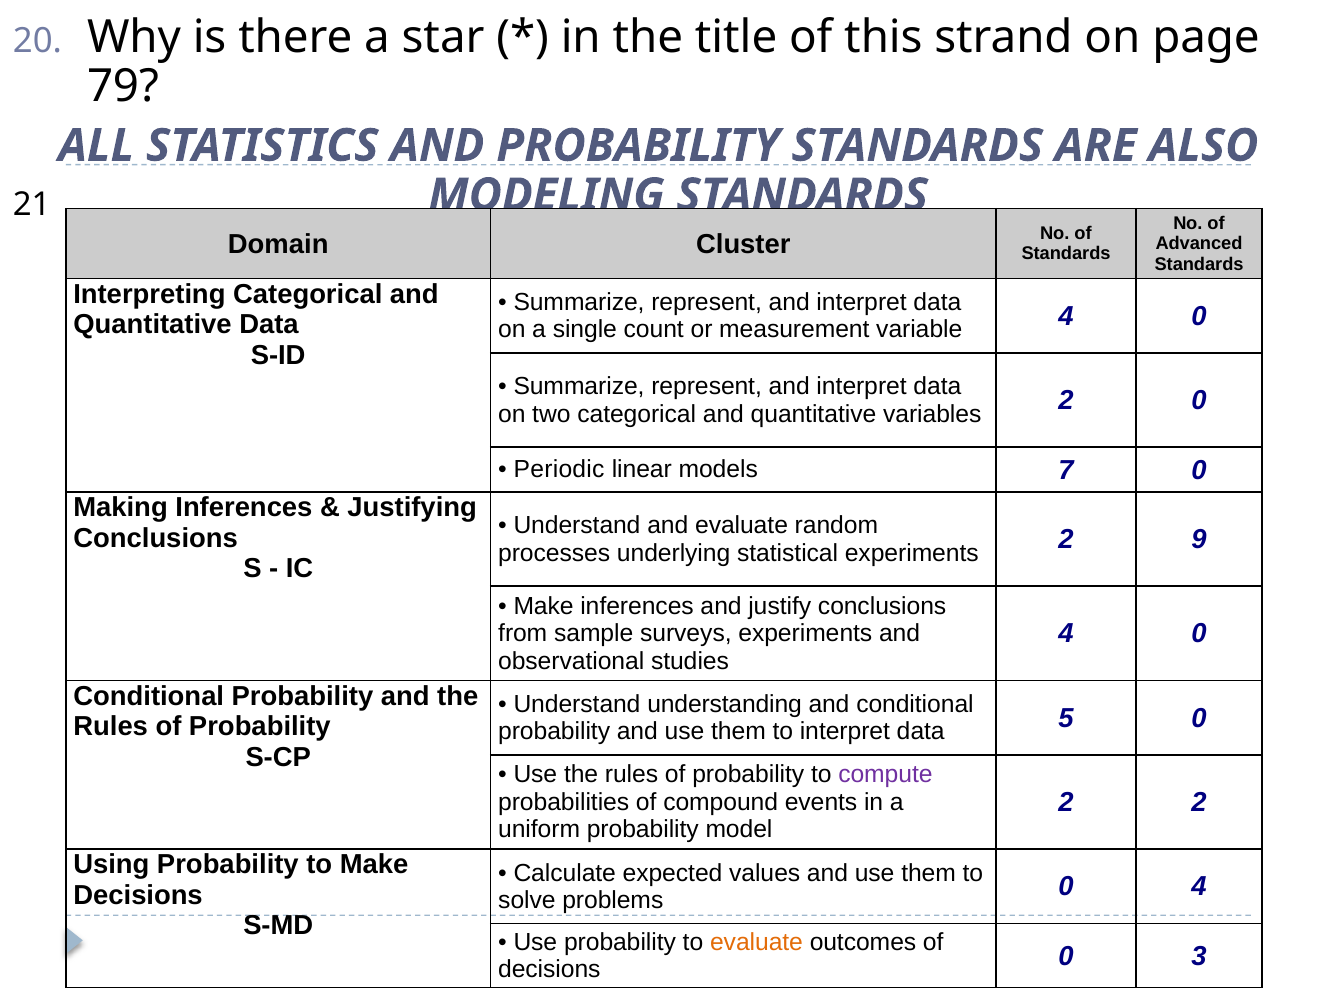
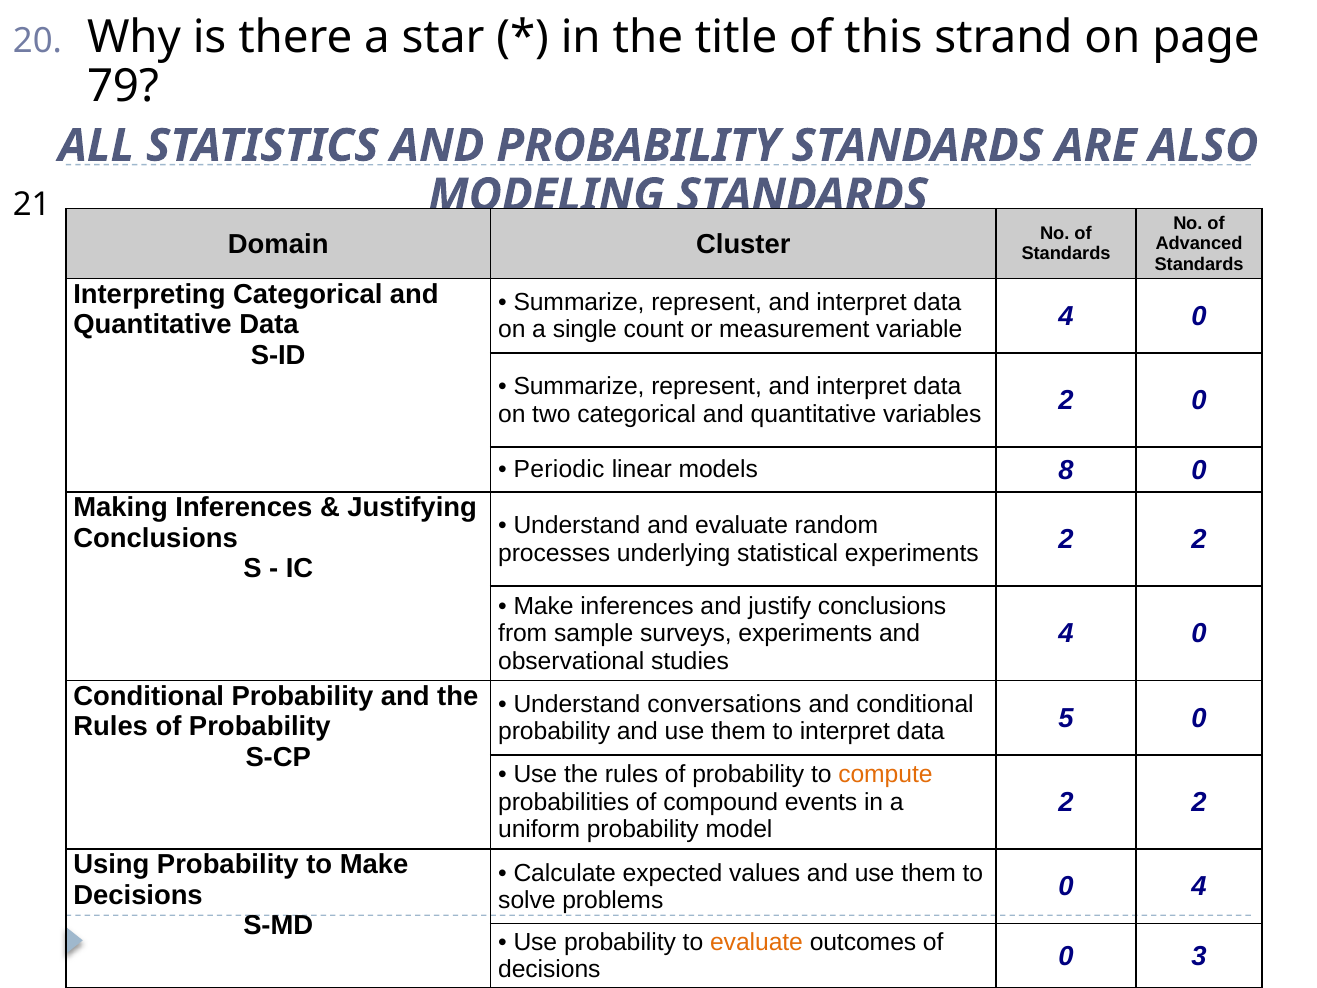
7: 7 -> 8 (1066, 470)
experiments 2 9: 9 -> 2 (1199, 539)
understanding: understanding -> conversations (724, 704)
compute colour: purple -> orange (885, 775)
